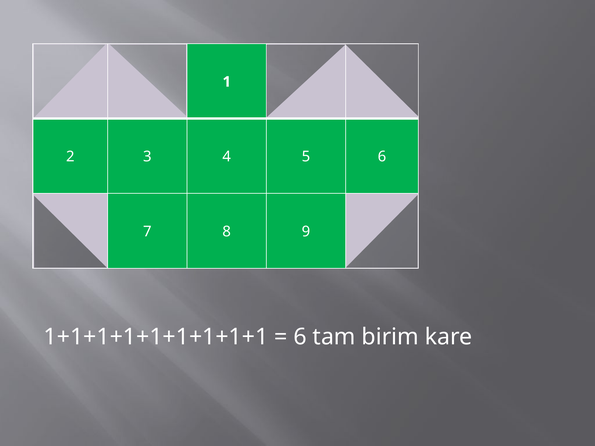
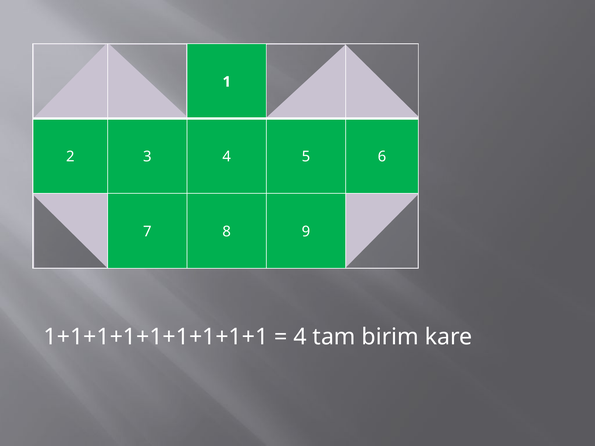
6: 6 -> 4 (300, 337)
